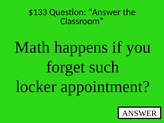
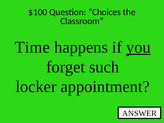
$133: $133 -> $100 (38, 12)
Question Answer: Answer -> Choices (105, 12)
Math: Math -> Time (32, 47)
you underline: none -> present (138, 47)
